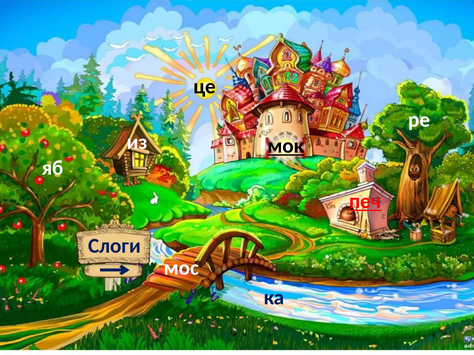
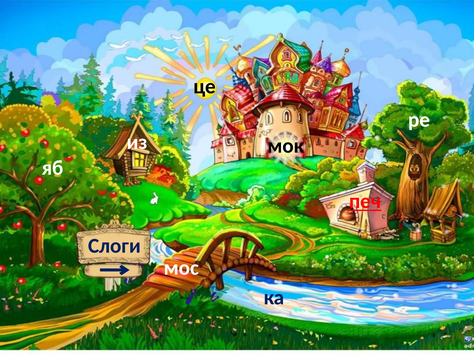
мок underline: present -> none (286, 146)
